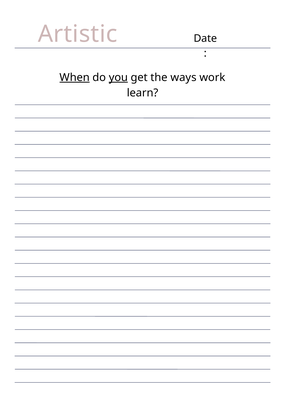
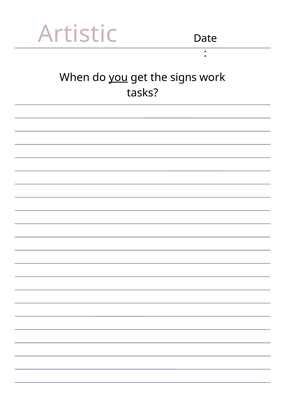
When underline: present -> none (75, 78)
ways: ways -> signs (184, 78)
learn: learn -> tasks (143, 93)
